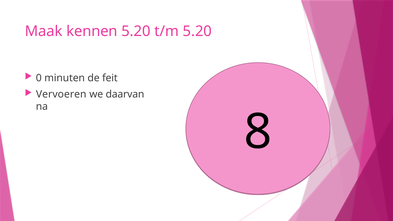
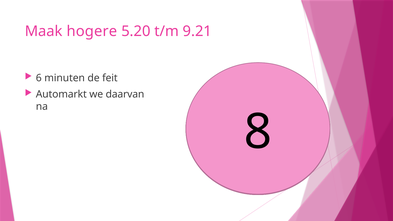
kennen: kennen -> hogere (92, 31)
t/m 5.20: 5.20 -> 9.21 (197, 31)
0: 0 -> 6 (39, 78)
Vervoeren: Vervoeren -> Automarkt (61, 94)
